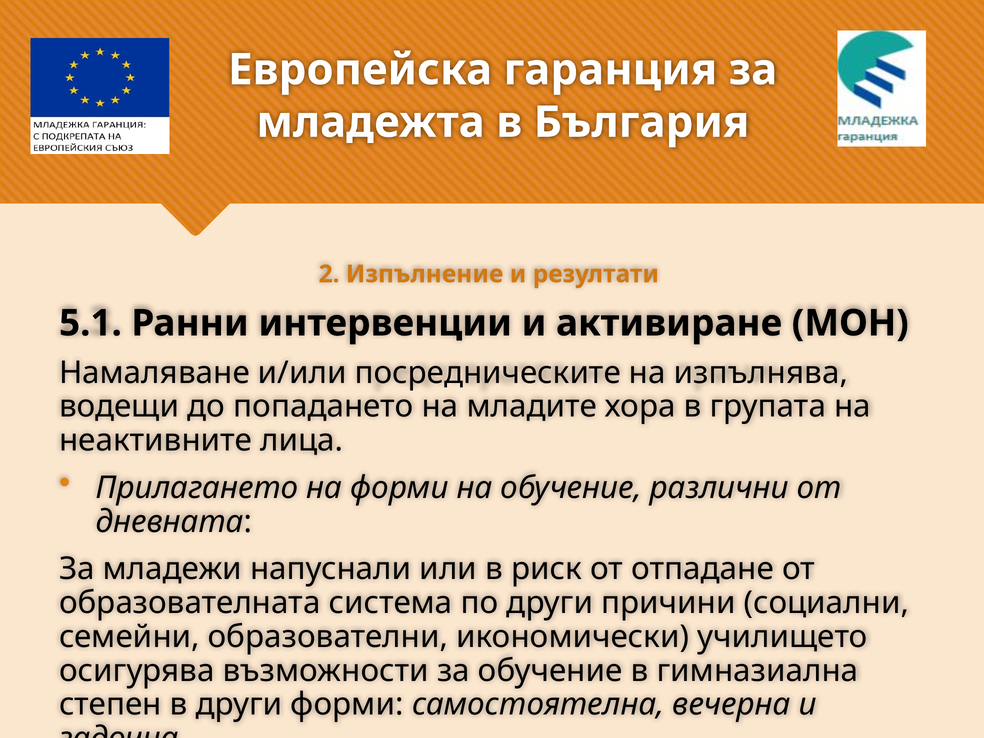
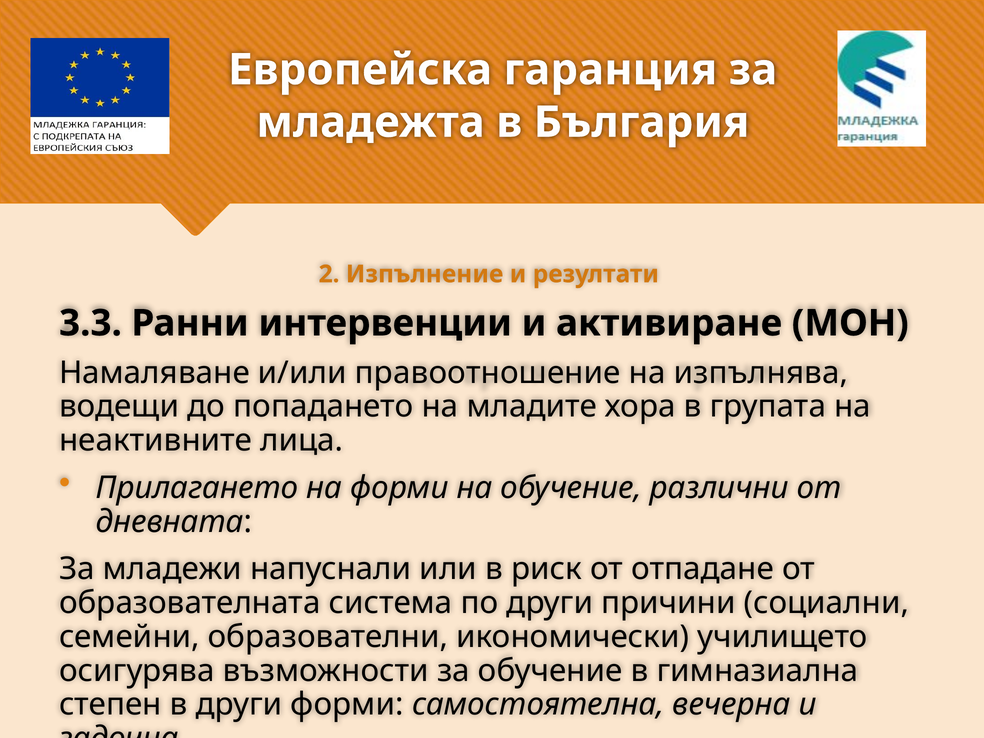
5.1: 5.1 -> 3.3 (90, 323)
посредническите: посредническите -> правоотношение (488, 373)
